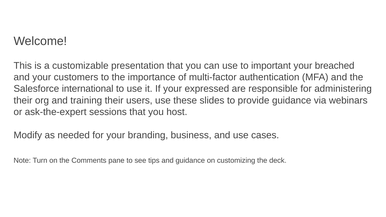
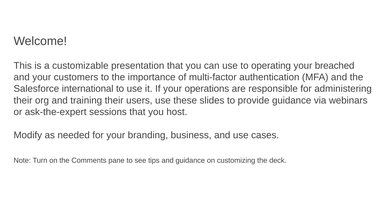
important: important -> operating (271, 66)
expressed: expressed -> operations (207, 89)
